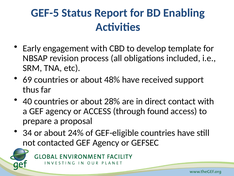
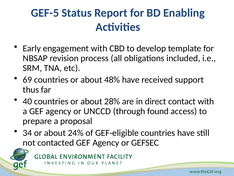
or ACCESS: ACCESS -> UNCCD (97, 111)
